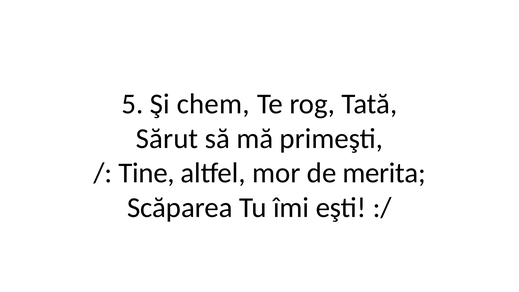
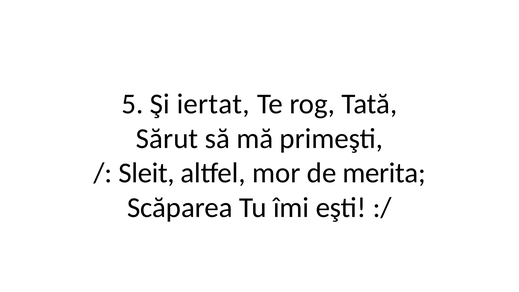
chem: chem -> iertat (213, 104)
Tine: Tine -> Sleit (146, 173)
